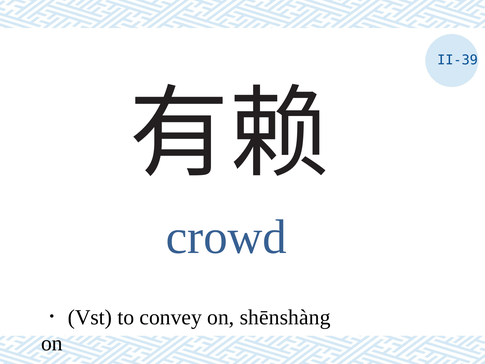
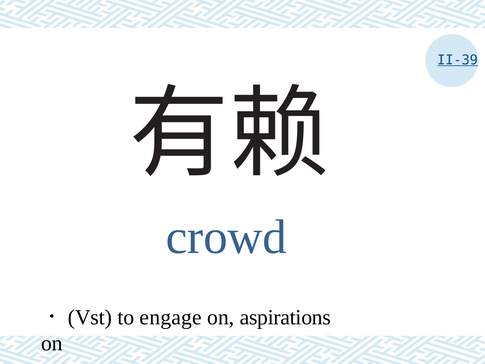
II-39 underline: none -> present (458, 60)
convey: convey -> engage (171, 317)
shēnshàng: shēnshàng -> aspirations (285, 317)
